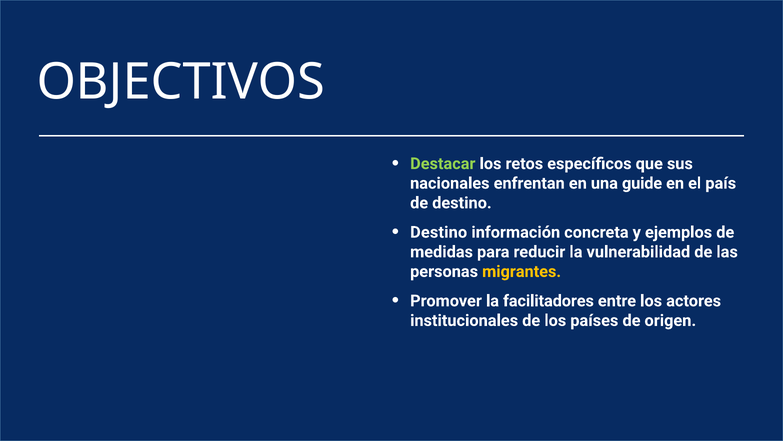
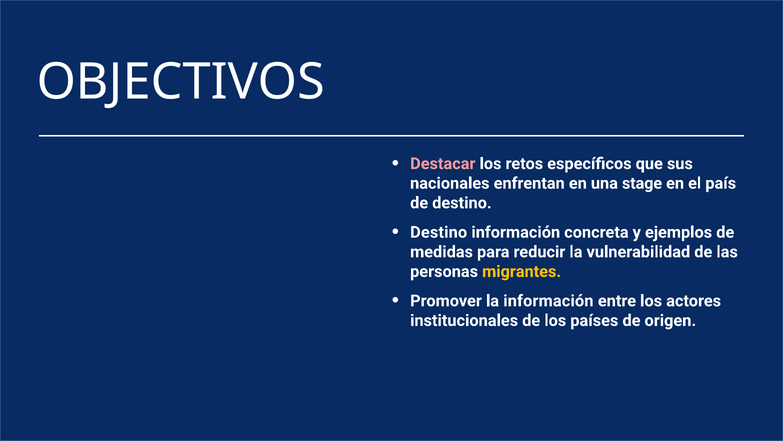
Destacar colour: light green -> pink (443, 164)
guide: guide -> stage (642, 183)
la facilitadores: facilitadores -> información (548, 301)
